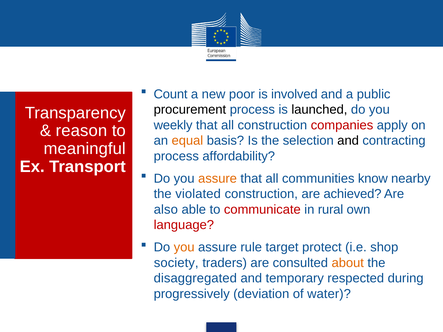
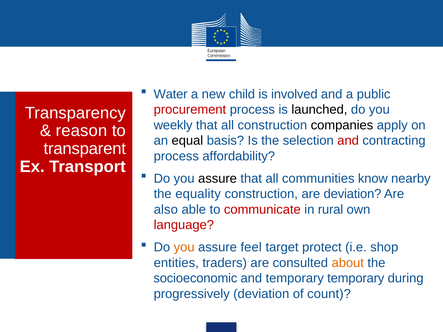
Count: Count -> Water (171, 94)
poor: poor -> child (242, 94)
procurement colour: black -> red (190, 110)
companies colour: red -> black (342, 125)
equal colour: orange -> black (187, 141)
and colour: black -> red (348, 141)
meaningful: meaningful -> transparent (85, 149)
assure colour: orange -> black (218, 179)
violated: violated -> equality (198, 194)
are achieved: achieved -> deviation (353, 194)
rule: rule -> feel (251, 248)
society: society -> entities (176, 263)
disaggregated: disaggregated -> socioeconomic (195, 279)
temporary respected: respected -> temporary (356, 279)
water: water -> count (329, 294)
